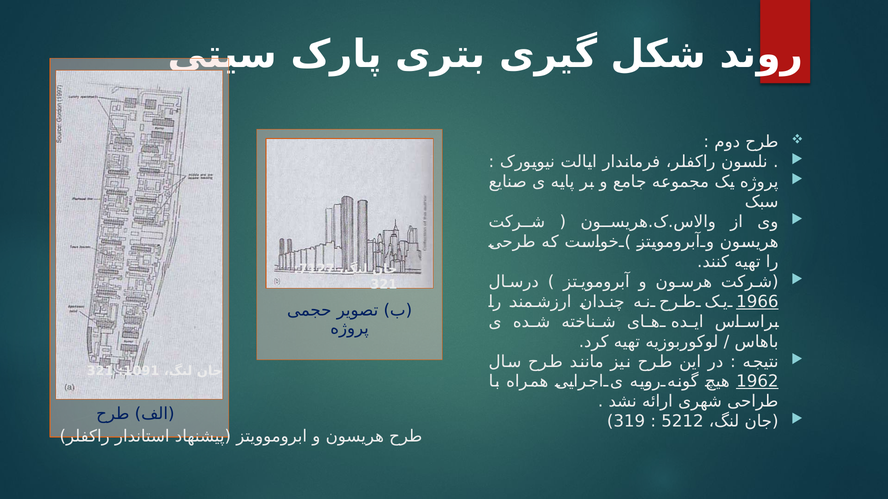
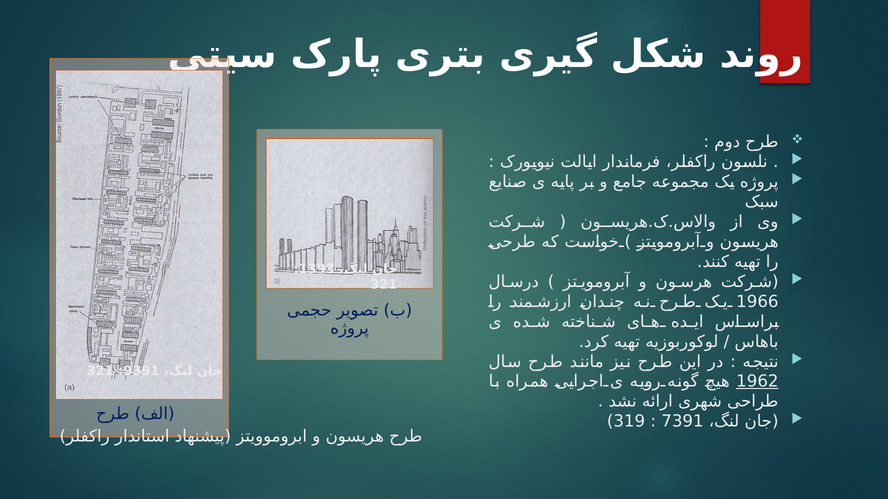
7127: 7127 -> 1393 (317, 269)
1966 underline: present -> none (757, 302)
1091: 1091 -> 9391 (141, 371)
5212: 5212 -> 7391 (682, 422)
